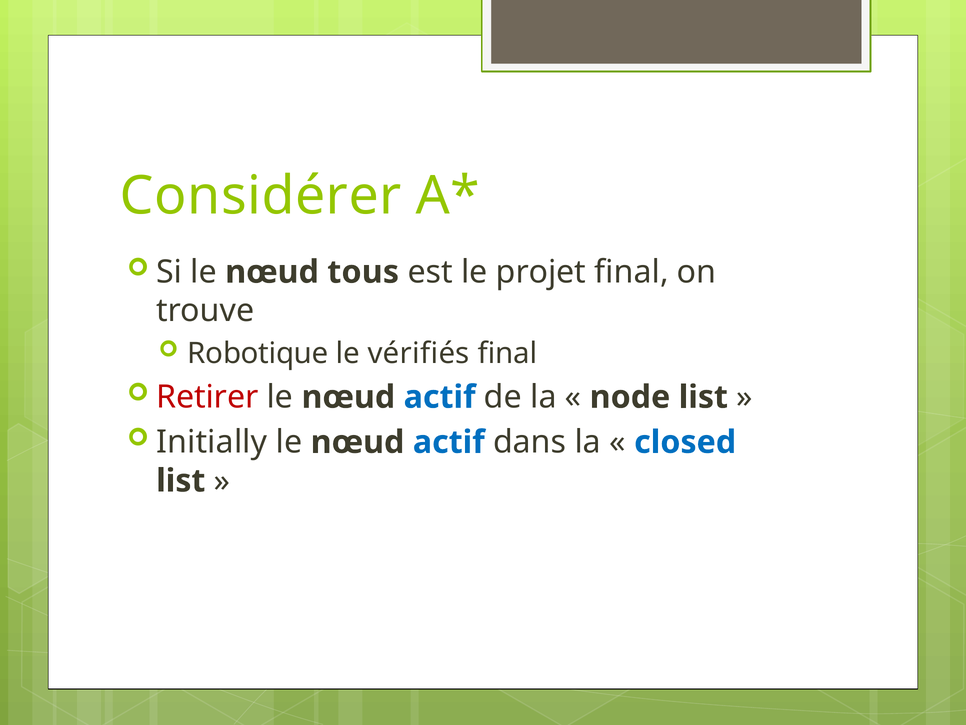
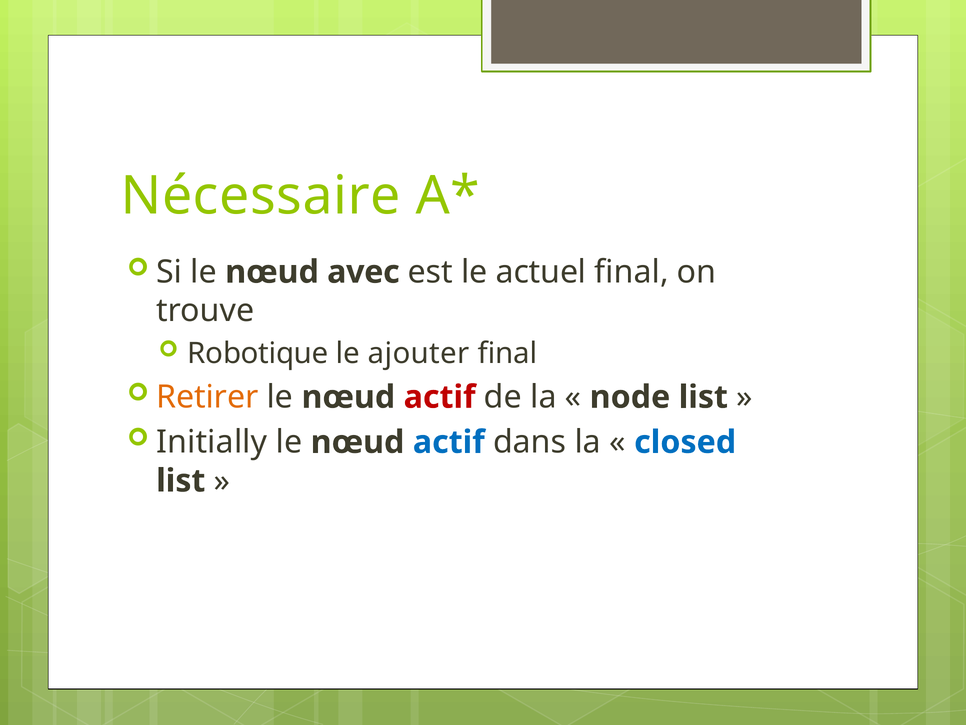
Considérer: Considérer -> Nécessaire (261, 196)
tous: tous -> avec (363, 272)
projet: projet -> actuel (541, 272)
vérifiés: vérifiés -> ajouter (419, 353)
Retirer colour: red -> orange (207, 397)
actif colour: blue -> red (440, 397)
